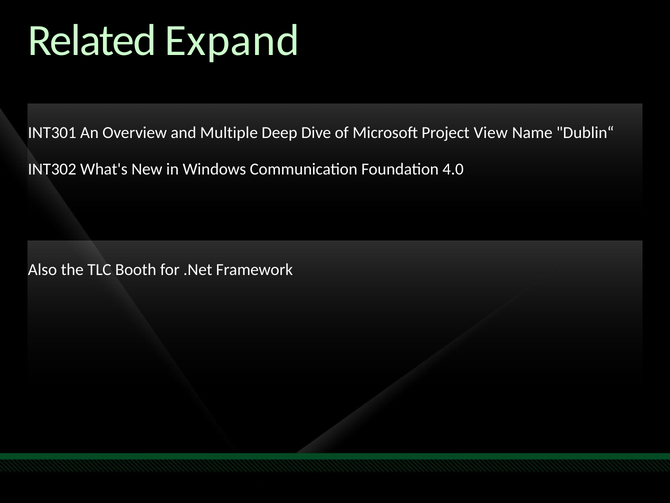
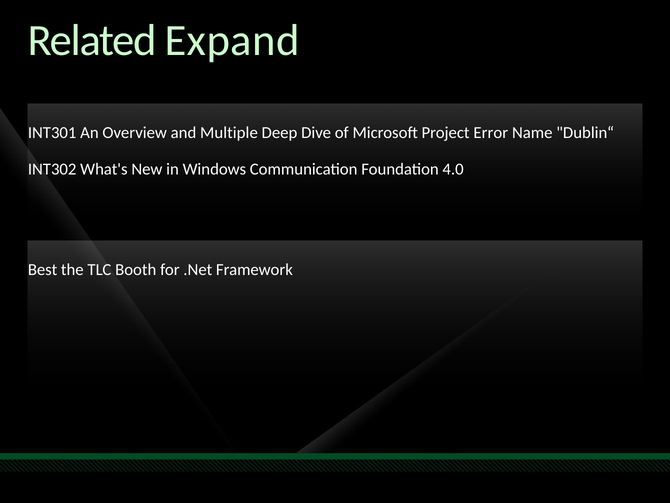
View: View -> Error (491, 133)
Also: Also -> Best (43, 269)
